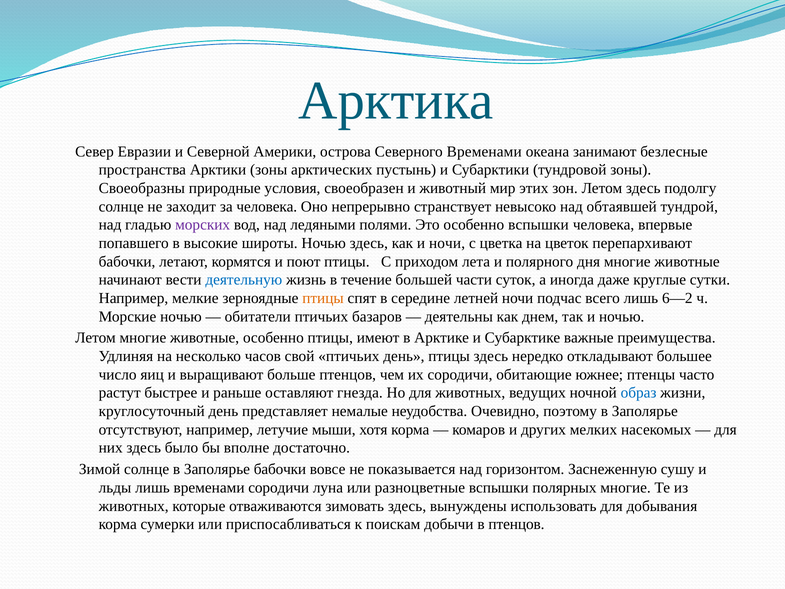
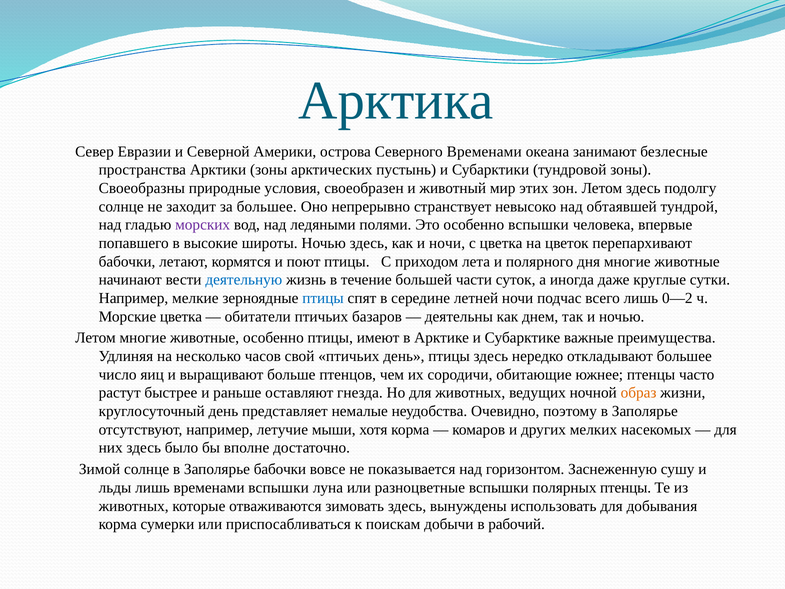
за человека: человека -> большее (267, 206)
птицы colour: orange -> blue (323, 298)
6—2: 6—2 -> 0—2 (677, 298)
Морские ночью: ночью -> цветка (181, 316)
образ colour: blue -> orange (639, 393)
временами сородичи: сородичи -> вспышки (279, 487)
полярных многие: многие -> птенцы (626, 487)
в птенцов: птенцов -> рабочий (517, 524)
